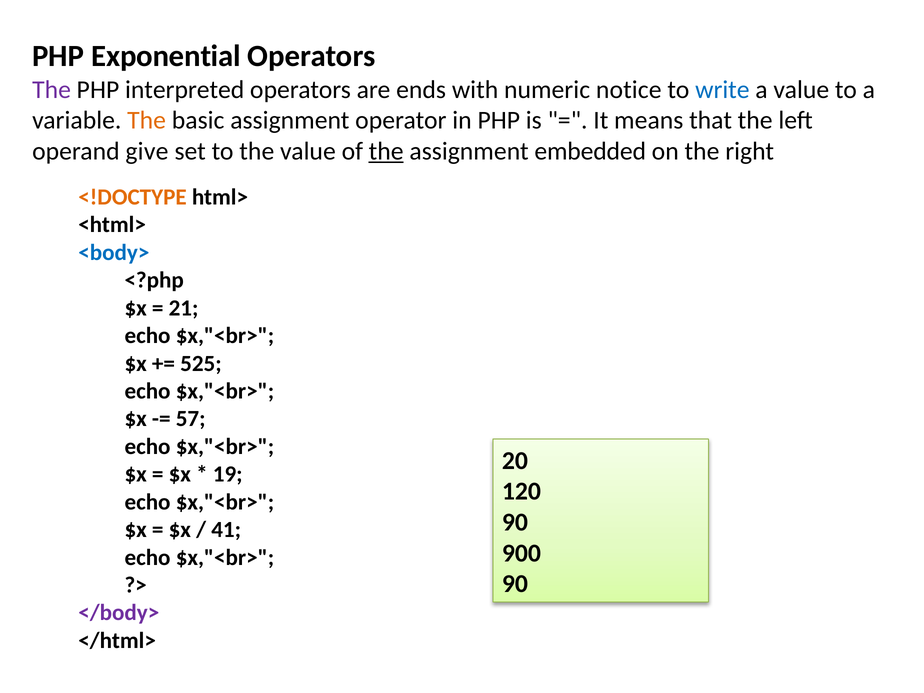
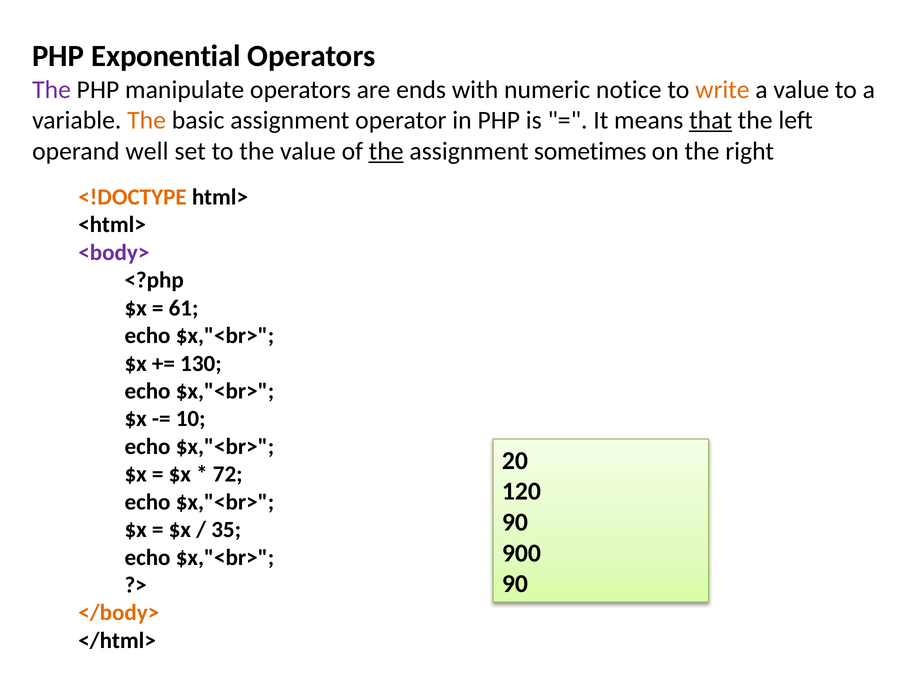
interpreted: interpreted -> manipulate (185, 90)
write colour: blue -> orange (722, 90)
that underline: none -> present (711, 120)
give: give -> well (147, 151)
embedded: embedded -> sometimes (590, 151)
<body> colour: blue -> purple (114, 253)
21: 21 -> 61 (184, 308)
525: 525 -> 130 (201, 363)
57: 57 -> 10 (191, 419)
19: 19 -> 72 (228, 474)
41: 41 -> 35 (226, 530)
</body> colour: purple -> orange (119, 613)
